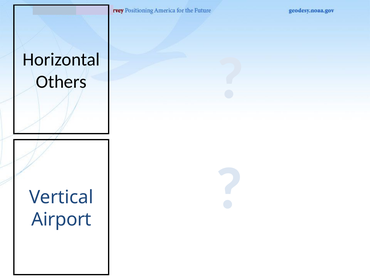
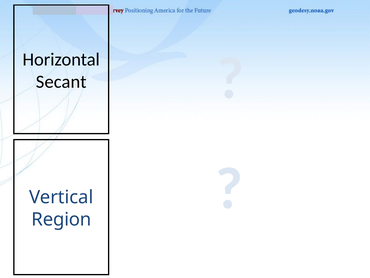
Others: Others -> Secant (61, 82)
Airport: Airport -> Region (61, 219)
